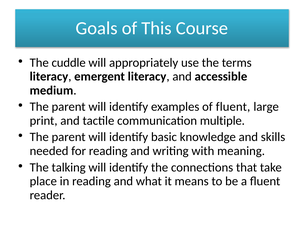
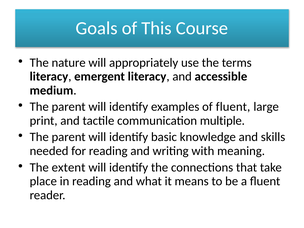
cuddle: cuddle -> nature (69, 63)
talking: talking -> extent (69, 167)
